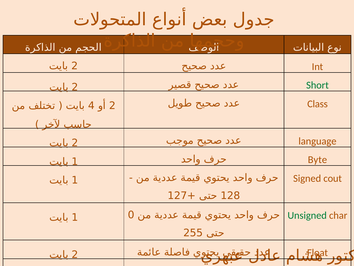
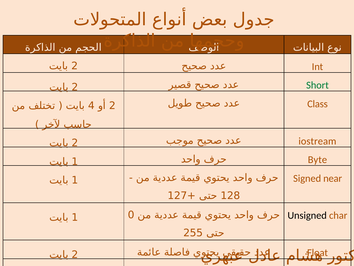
language: language -> iostream (317, 141)
cout: cout -> near (333, 178)
Unsigned colour: green -> black (307, 215)
